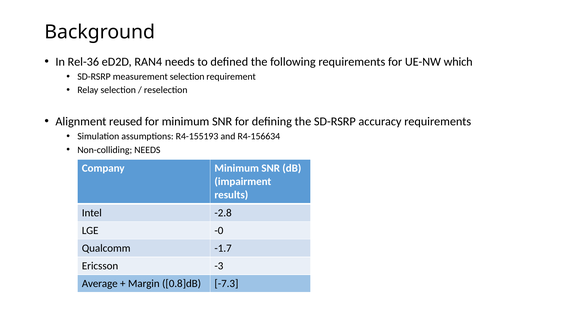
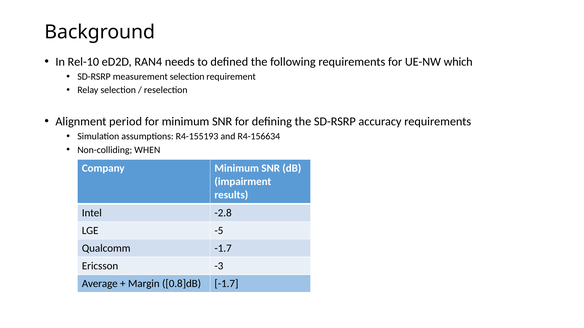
Rel-36: Rel-36 -> Rel-10 (83, 62)
reused: reused -> period (126, 122)
Non-colliding NEEDS: NEEDS -> WHEN (147, 150)
-0: -0 -> -5 (219, 231)
0.8]dB -7.3: -7.3 -> -1.7 (226, 284)
